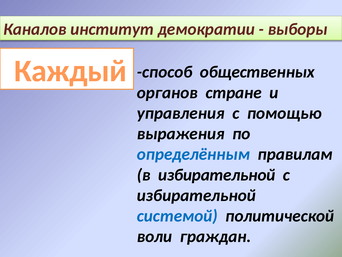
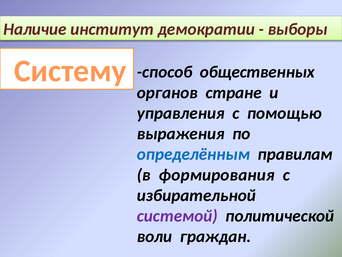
Каналов: Каналов -> Наличие (35, 29)
Каждый: Каждый -> Систему (70, 71)
в избирательной: избирательной -> формирования (217, 175)
системой colour: blue -> purple (177, 216)
